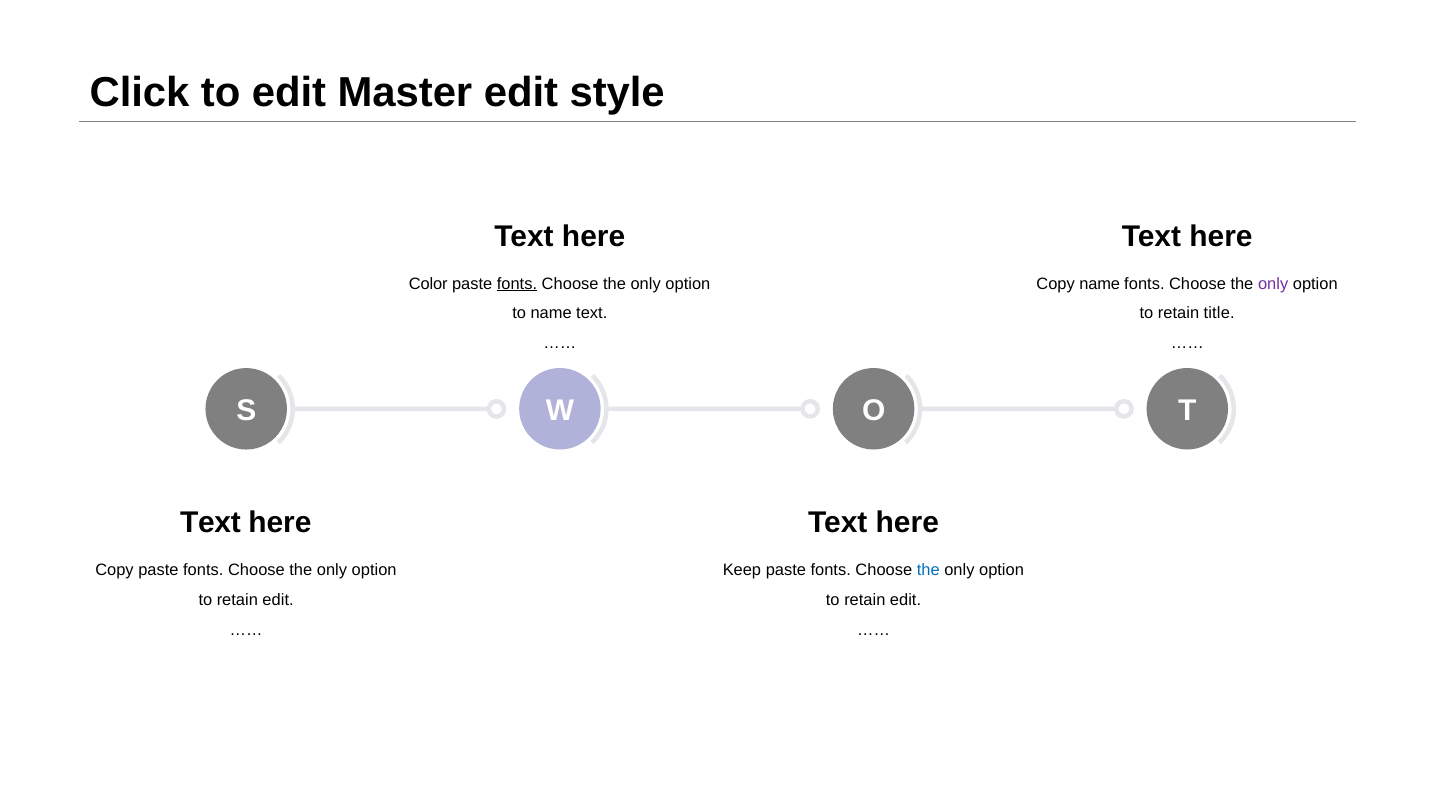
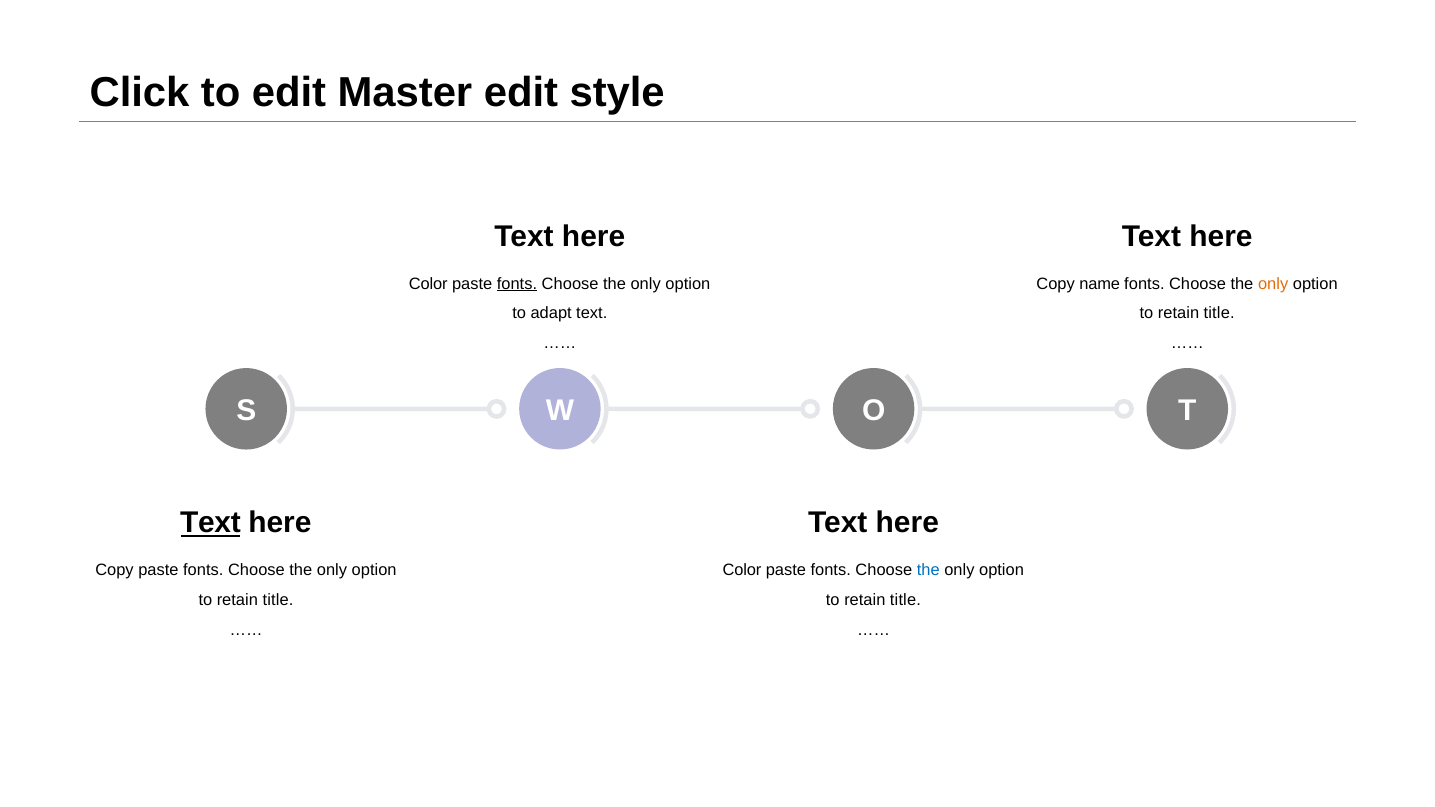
only colour: purple -> orange (1273, 284)
to name: name -> adapt (551, 313)
Text underline: none -> present (210, 523)
Keep: Keep -> Color (742, 571)
edit: edit -> title (278, 600)
edit: edit -> title (905, 600)
